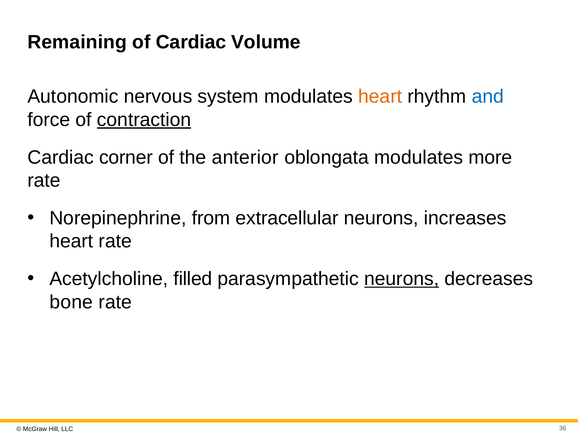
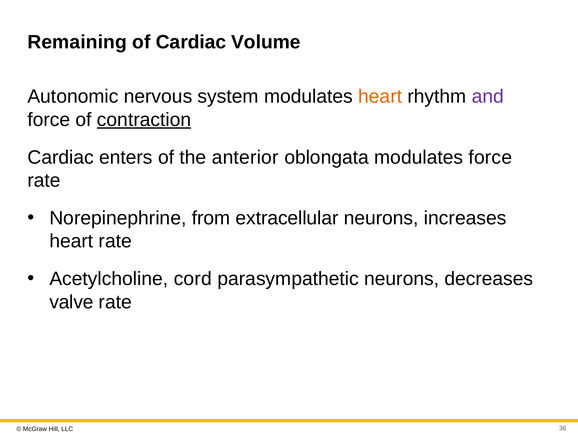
and colour: blue -> purple (488, 96)
corner: corner -> enters (126, 157)
modulates more: more -> force (490, 157)
filled: filled -> cord (193, 279)
neurons underline: present -> none (402, 279)
bone: bone -> valve (71, 302)
